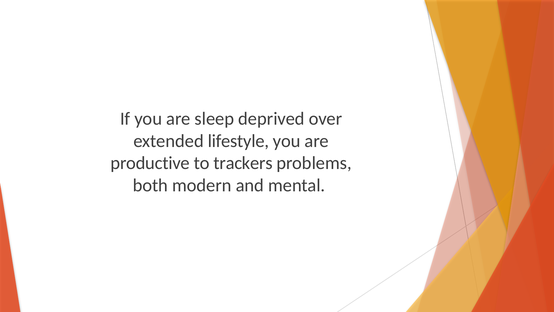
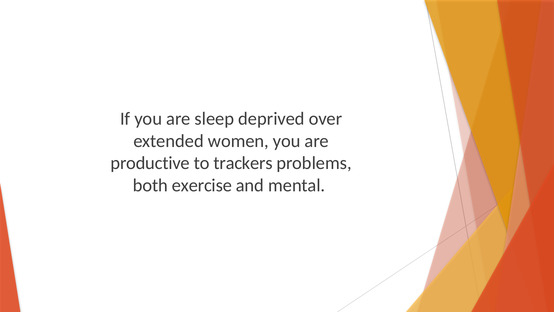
lifestyle: lifestyle -> women (238, 141)
modern: modern -> exercise (202, 185)
